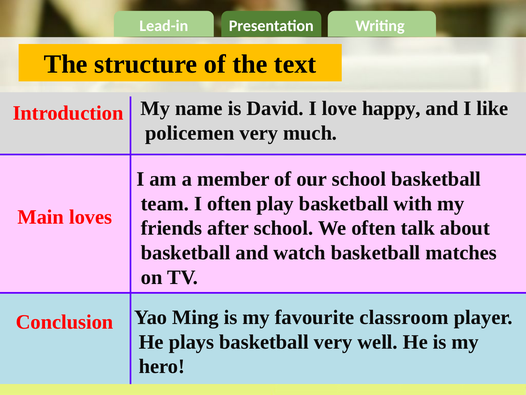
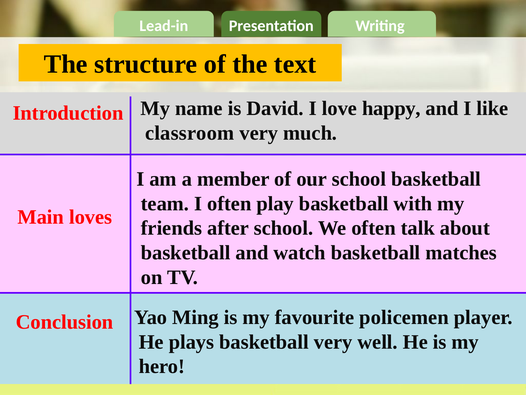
policemen: policemen -> classroom (190, 133)
classroom: classroom -> policemen (404, 317)
